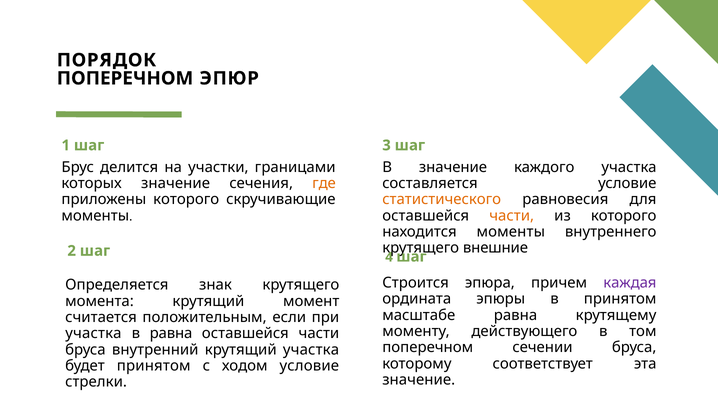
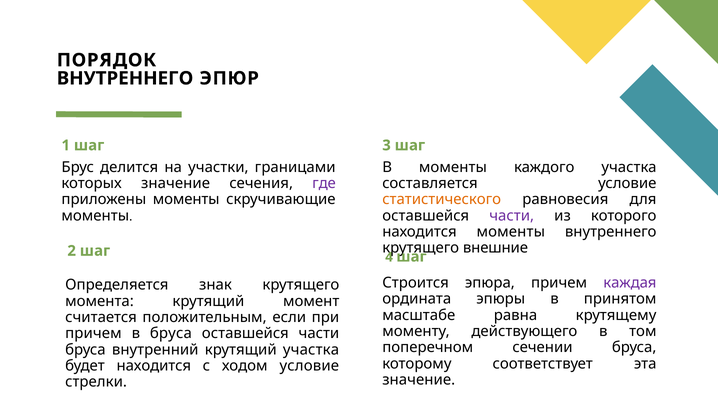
ПОПЕРЕЧНОМ: ПОПЕРЕЧНОМ -> ВНУТРЕННЕГО (125, 78)
В значение: значение -> моменты (453, 167)
где colour: orange -> purple (324, 183)
приложены которого: которого -> моменты (186, 199)
части colour: orange -> purple (512, 216)
участка: участка -> причем (93, 333)
в равна: равна -> бруса (171, 333)
будет принятом: принятом -> находится (154, 366)
